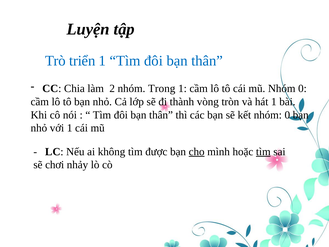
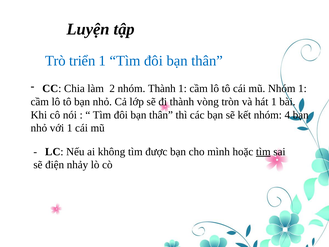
nhóm Trong: Trong -> Thành (162, 88)
mũ Nhóm 0: 0 -> 1 (302, 88)
kết nhóm 0: 0 -> 4 (287, 115)
cho underline: present -> none (197, 152)
chơi: chơi -> điện (55, 165)
